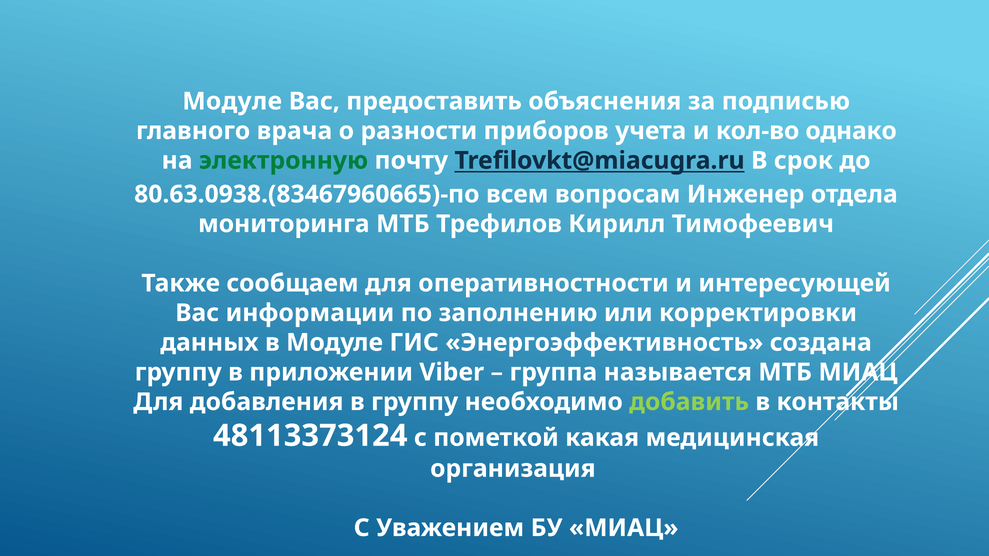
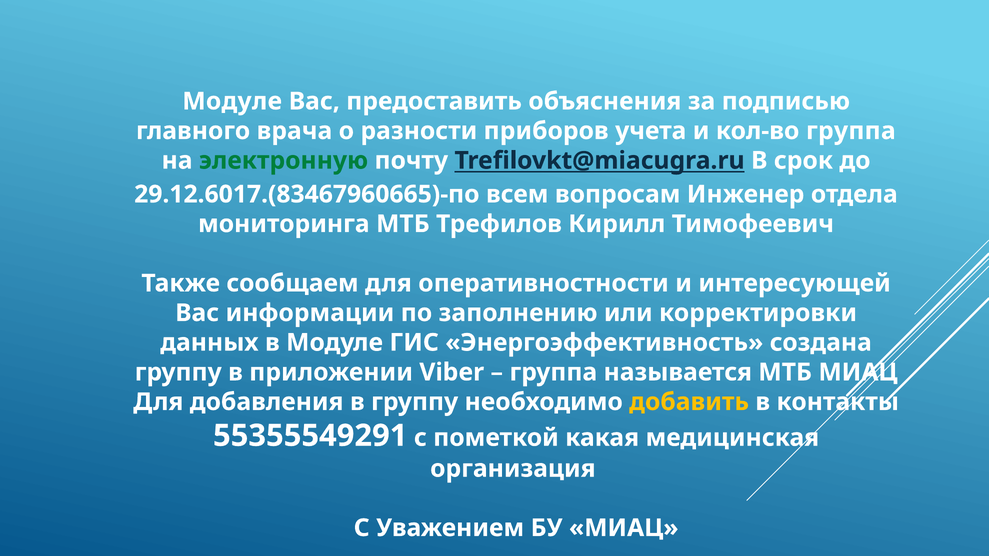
кол-во однако: однако -> группа (851, 131)
80.63.0938.(83467960665)-по: 80.63.0938.(83467960665)-по -> 29.12.6017.(83467960665)-по (307, 194)
добавить colour: light green -> yellow (689, 402)
48113373124: 48113373124 -> 55355549291 (310, 436)
